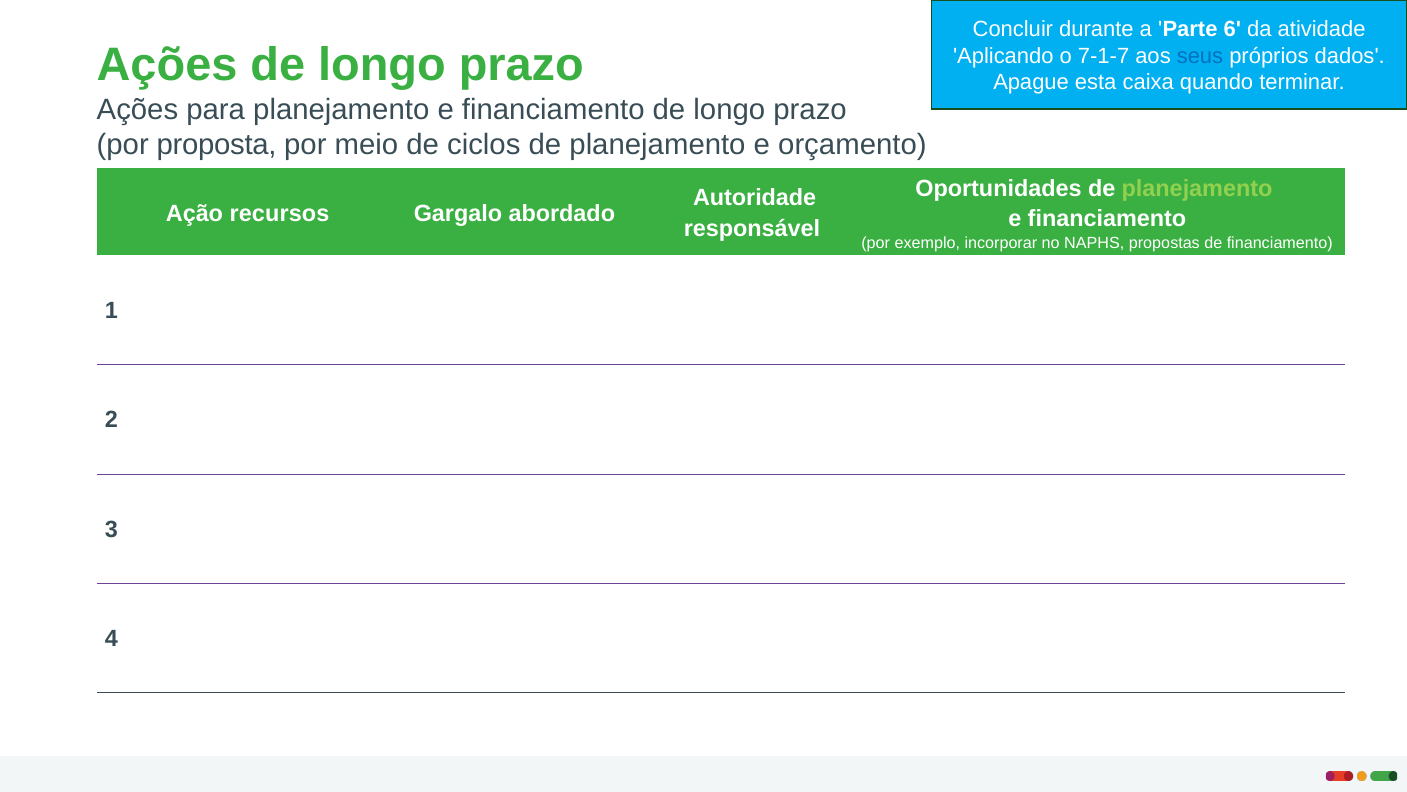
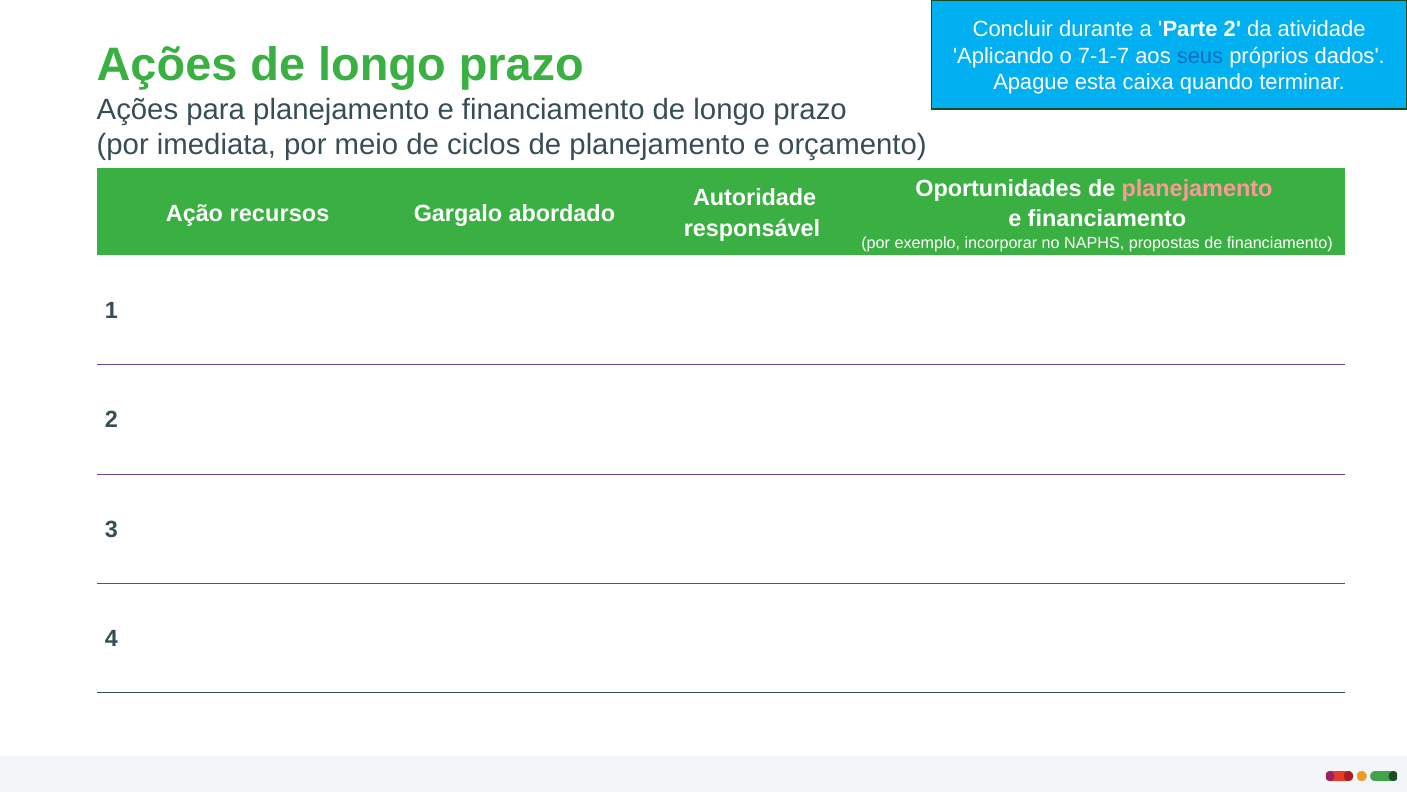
Parte 6: 6 -> 2 (1232, 30)
proposta: proposta -> imediata (216, 145)
planejamento colour: light green -> pink (1197, 188)
